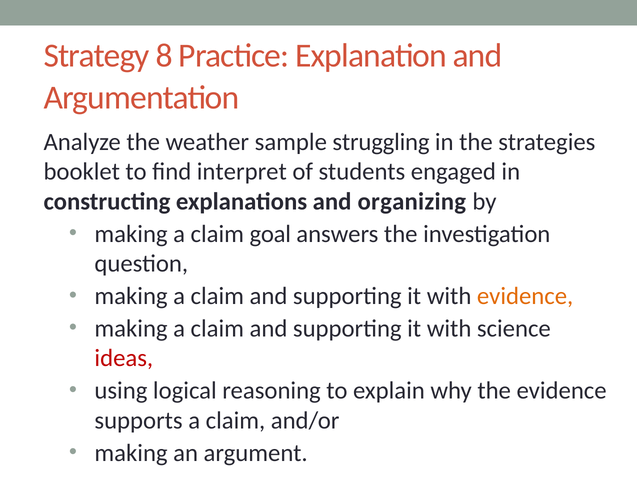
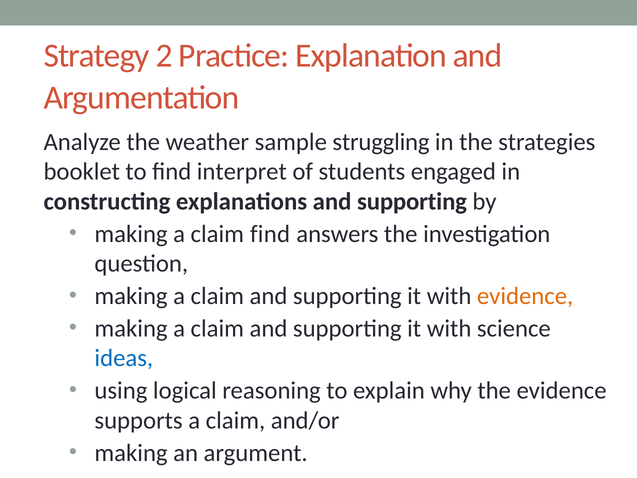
8: 8 -> 2 (164, 55)
explanations and organizing: organizing -> supporting (412, 201)
claim goal: goal -> find (270, 234)
ideas colour: red -> blue (124, 358)
